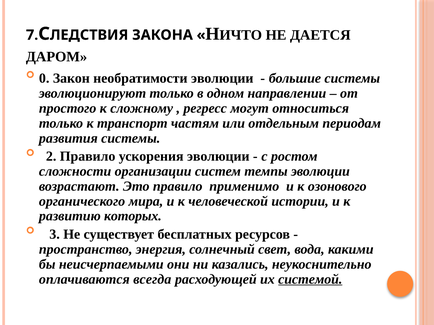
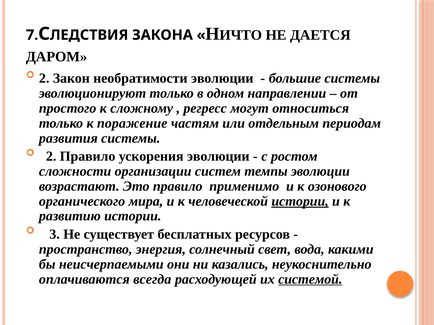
0: 0 -> 2 (44, 78)
транспорт: транспорт -> поражение (132, 123)
истории underline: none -> present (300, 201)
развитию которых: которых -> истории (133, 216)
